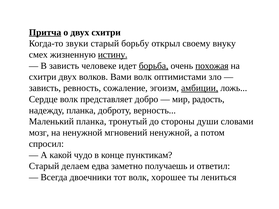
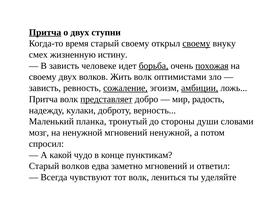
двух схитри: схитри -> ступни (106, 32)
звуки: звуки -> время (77, 44)
старый борьбу: борьбу -> своему (135, 44)
своему underline: none -> present (196, 44)
истину underline: present -> none (113, 55)
схитри: схитри -> своему (43, 77)
Вами: Вами -> Жить (121, 77)
сожаление underline: none -> present (125, 88)
Сердце: Сердце -> Притча (43, 99)
представляет underline: none -> present (106, 99)
надежду планка: планка -> кулаки (81, 110)
Старый делаем: делаем -> волков (75, 166)
заметно получаешь: получаешь -> мгновений (166, 166)
двоечники: двоечники -> чувствуют (91, 177)
хорошее: хорошее -> лениться (169, 177)
лениться: лениться -> уделяйте (219, 177)
